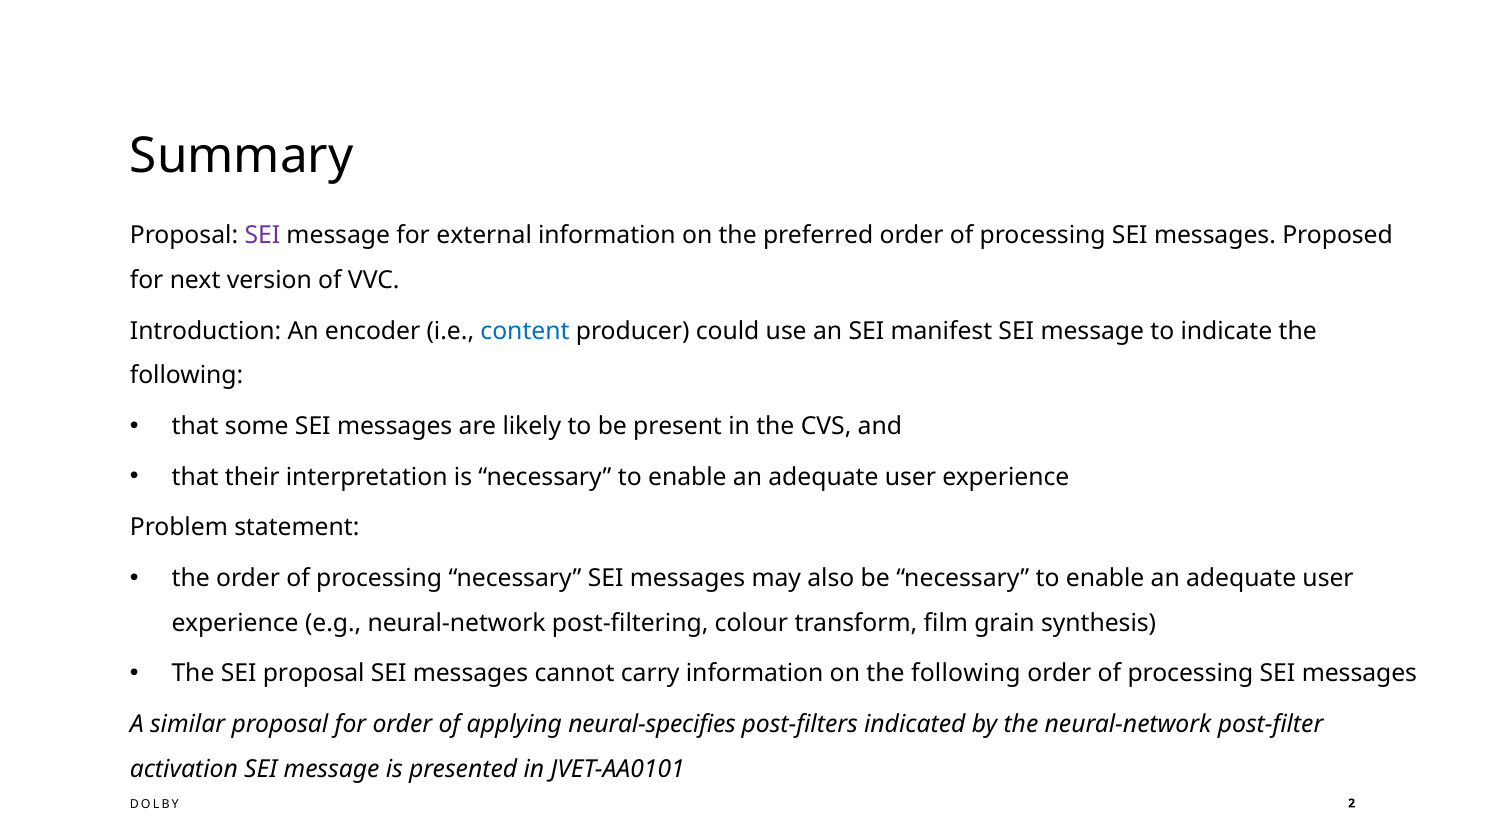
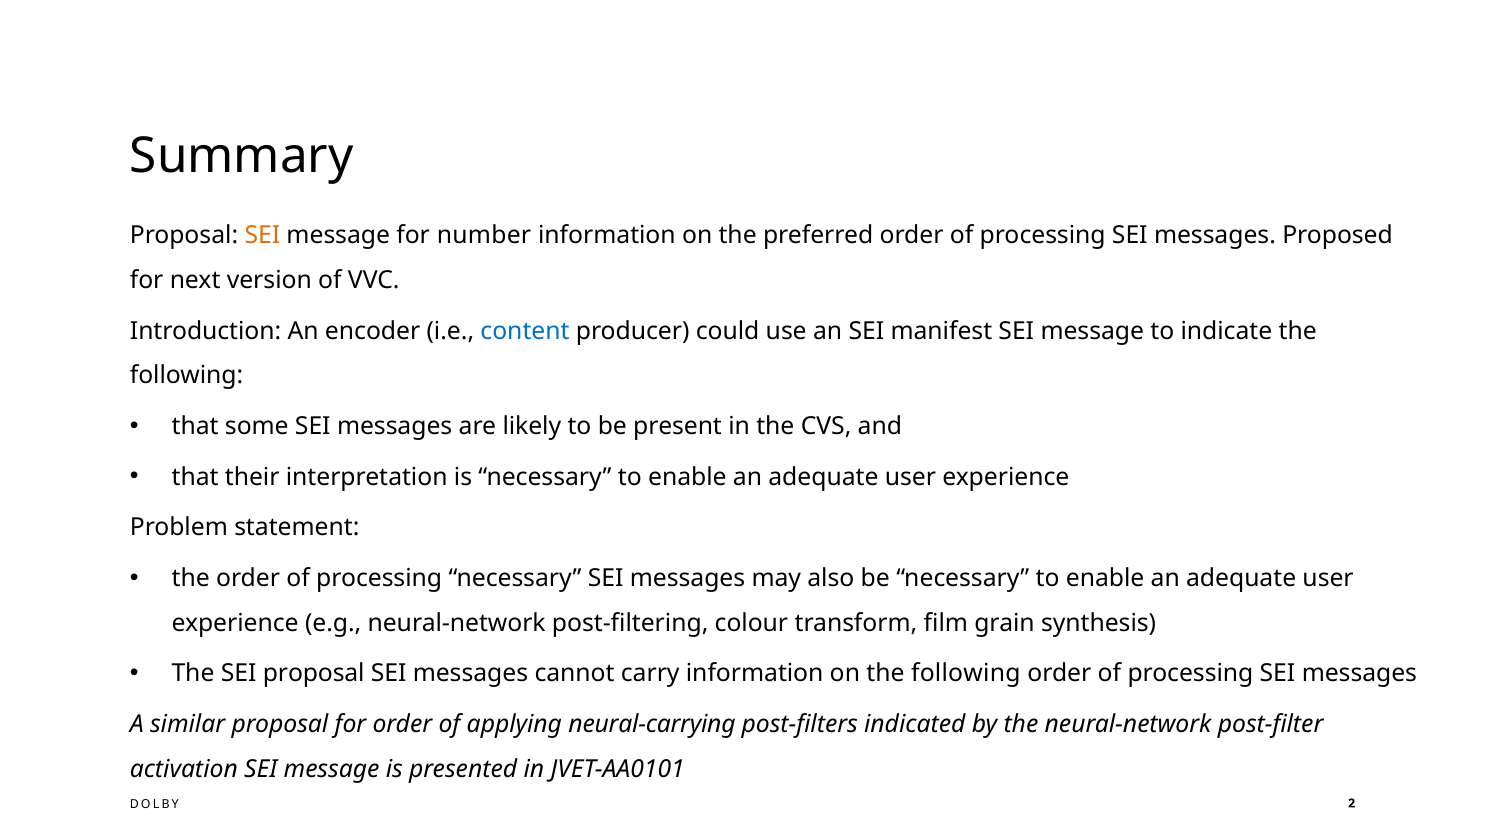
SEI colour: purple -> orange (262, 236)
external: external -> number (484, 236)
neural-specifies: neural-specifies -> neural-carrying (652, 724)
